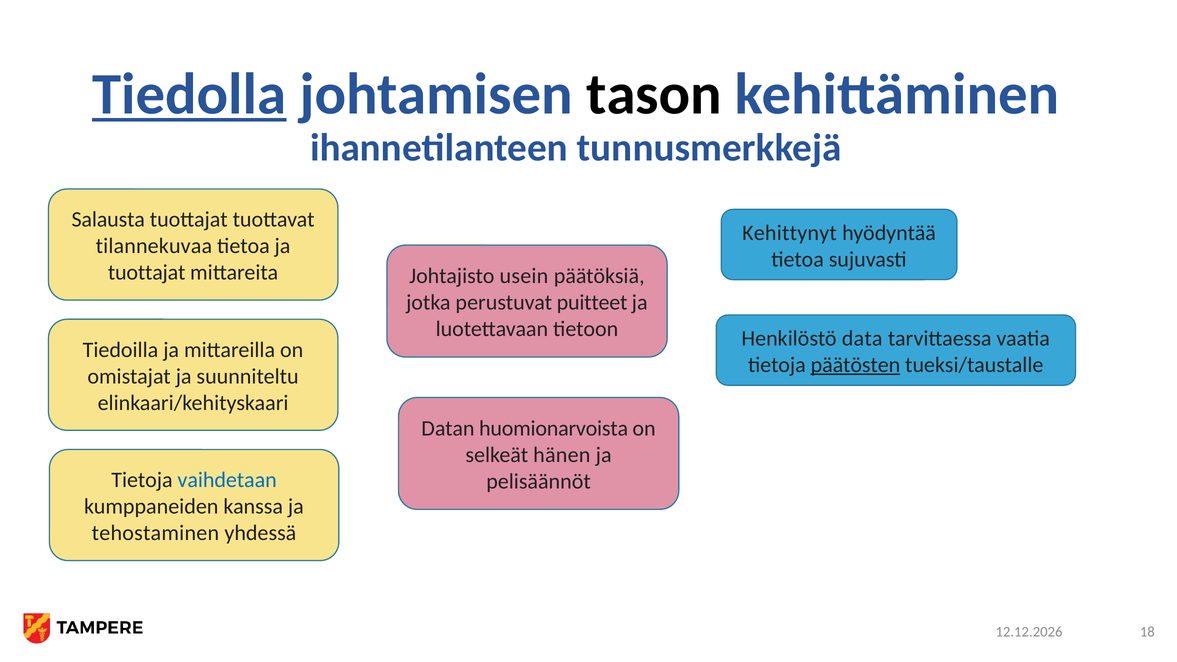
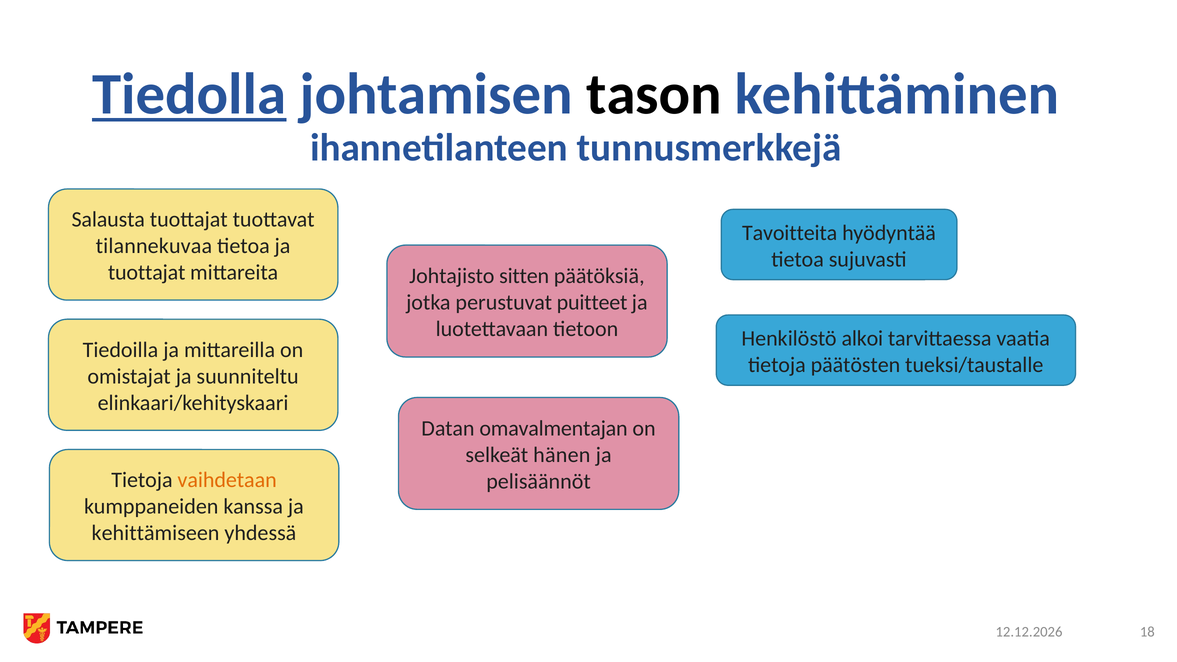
Kehittynyt: Kehittynyt -> Tavoitteita (790, 233)
usein: usein -> sitten (524, 276)
data: data -> alkoi (862, 338)
päätösten underline: present -> none (855, 365)
huomionarvoista: huomionarvoista -> omavalmentajan (554, 428)
vaihdetaan colour: blue -> orange (227, 480)
tehostaminen: tehostaminen -> kehittämiseen (156, 533)
